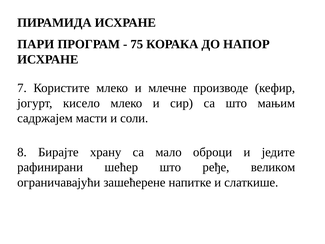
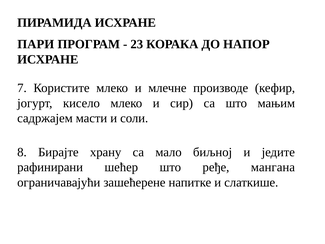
75: 75 -> 23 (137, 44)
оброци: оброци -> биљној (213, 152)
великом: великом -> мангана (273, 167)
